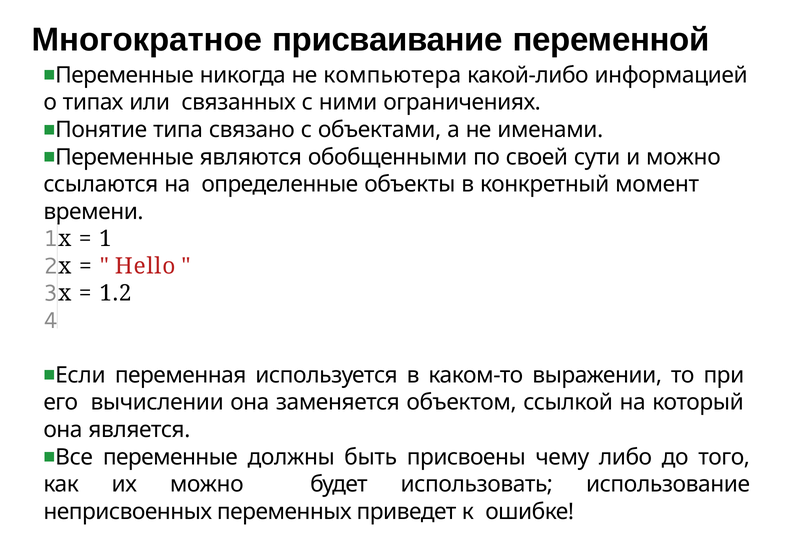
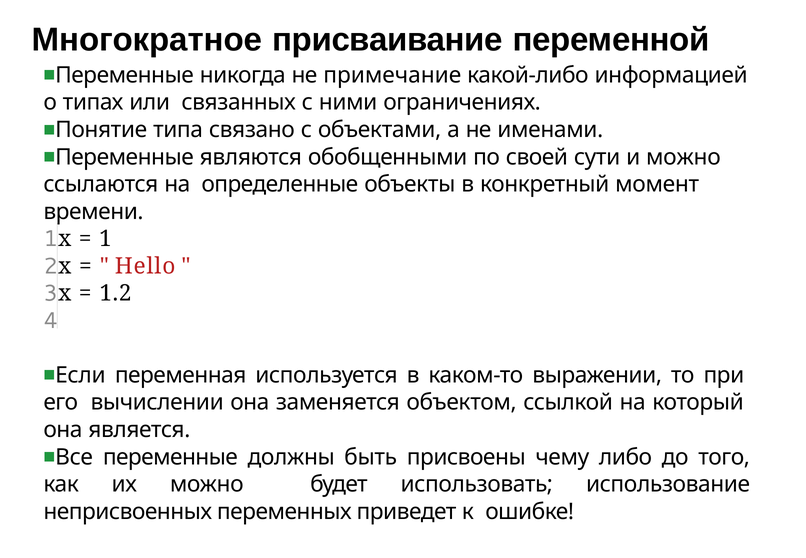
компьютера: компьютера -> примечание (392, 75)
